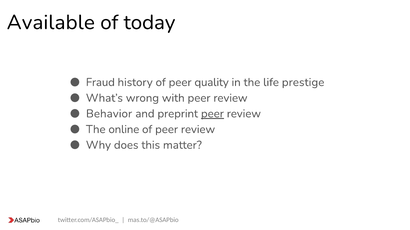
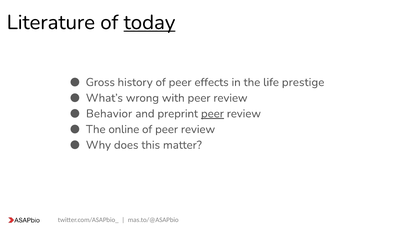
Available: Available -> Literature (51, 22)
today underline: none -> present (149, 22)
Fraud: Fraud -> Gross (100, 82)
quality: quality -> effects (212, 82)
